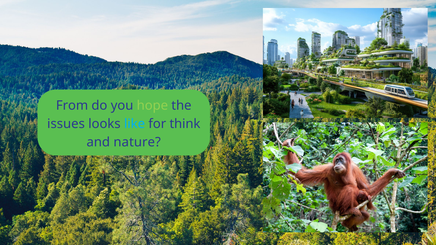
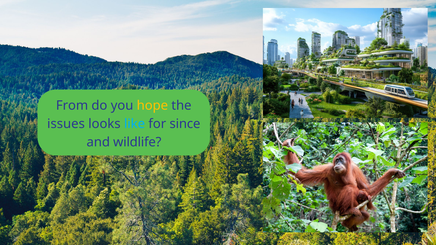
hope colour: light green -> yellow (152, 106)
think: think -> since (185, 124)
nature: nature -> wildlife (137, 142)
